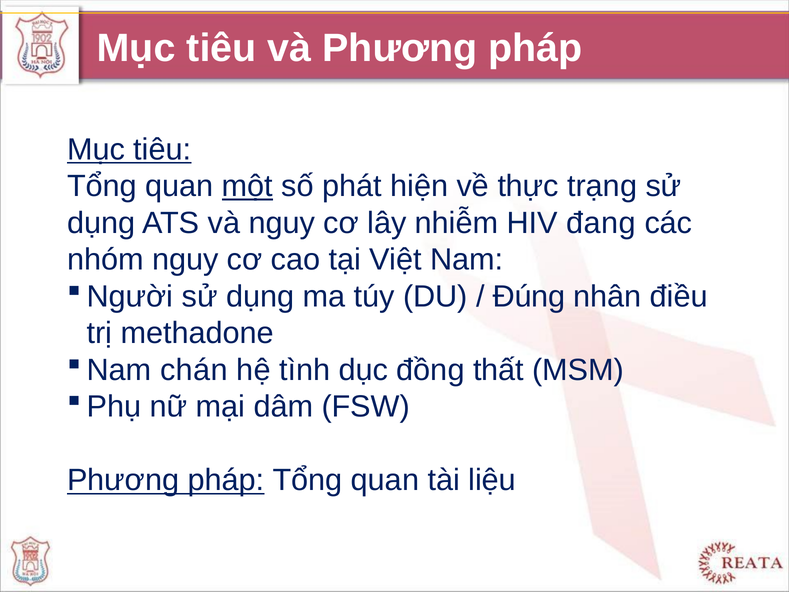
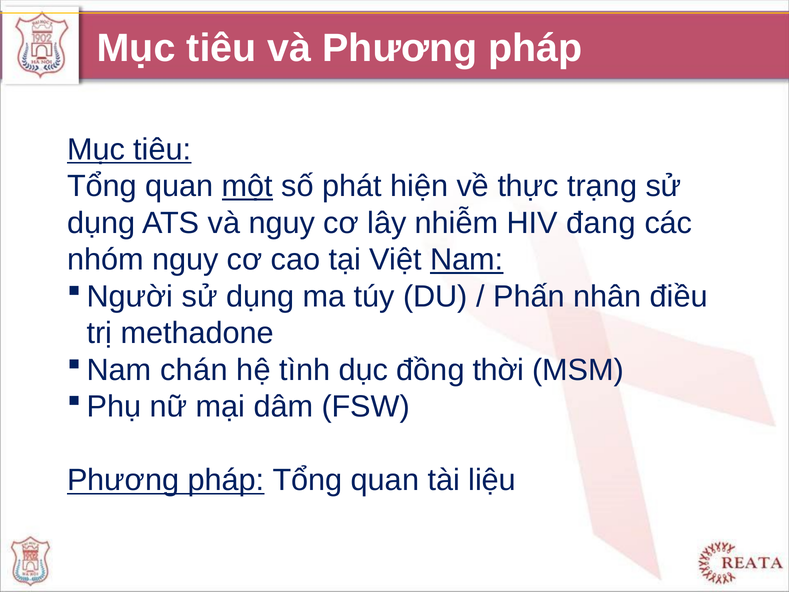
Nam underline: none -> present (467, 260)
Đúng: Đúng -> Phấn (529, 296)
thất: thất -> thời (499, 370)
